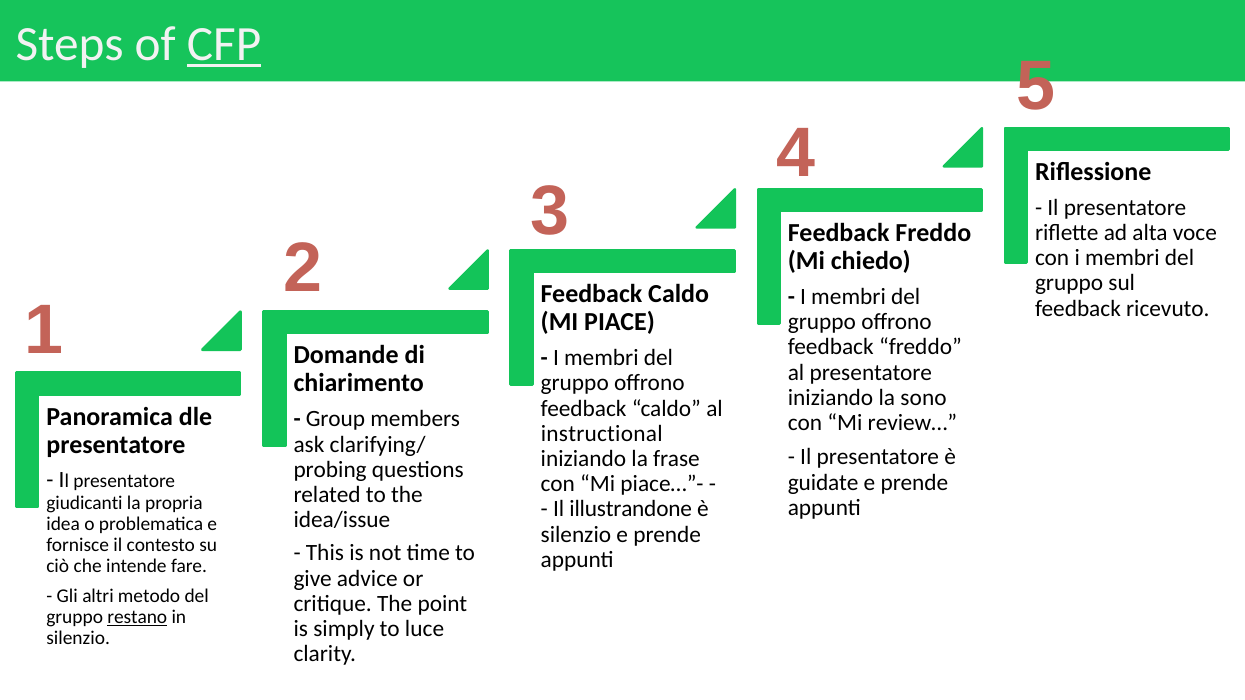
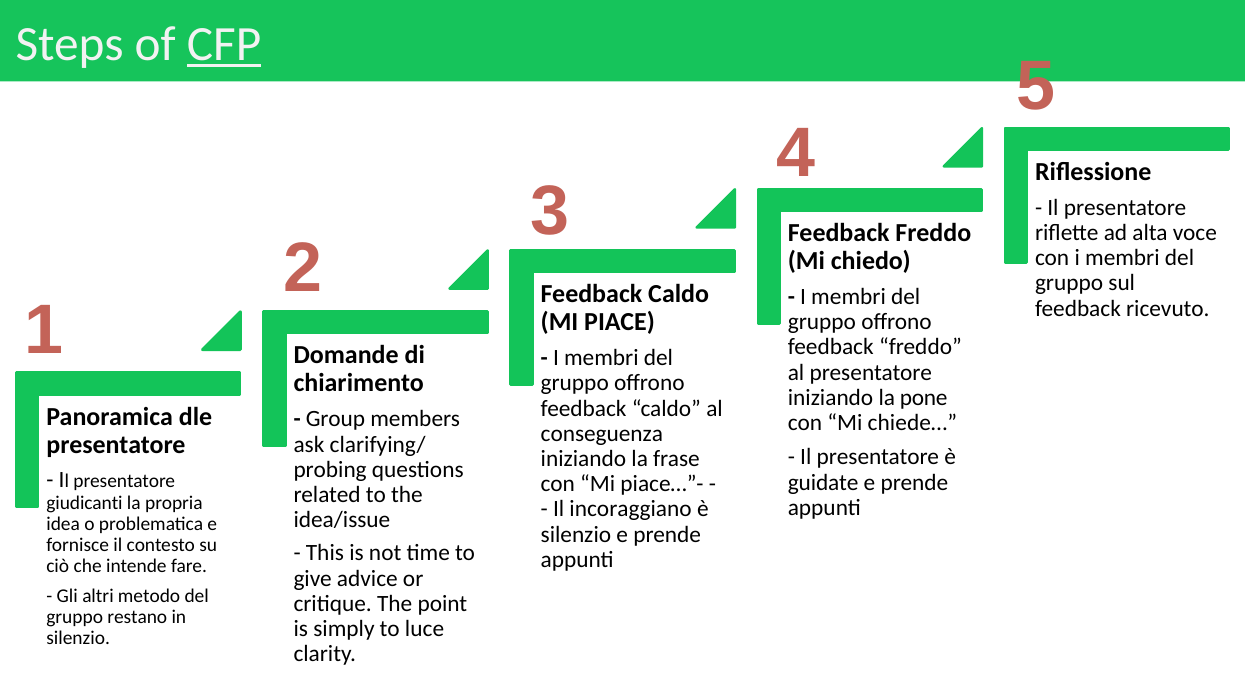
sono: sono -> pone (924, 398)
review…: review… -> chiede… (912, 423)
instructional: instructional -> conseguenza (602, 434)
illustrandone: illustrandone -> incoraggiano (631, 509)
restano underline: present -> none (137, 618)
